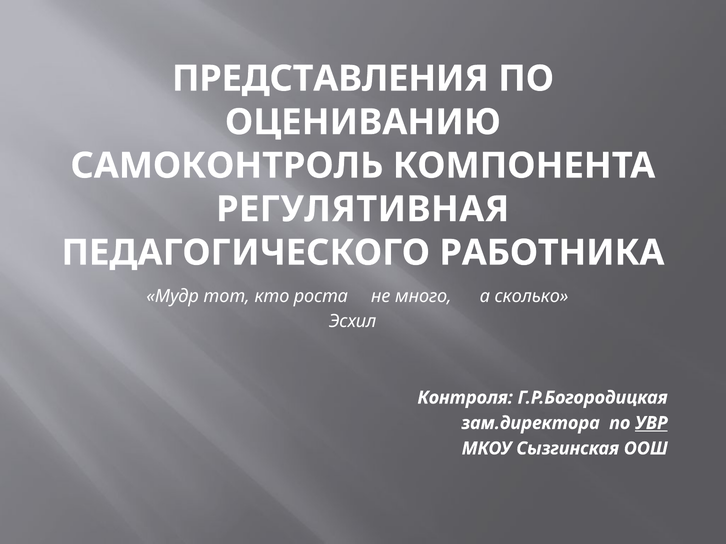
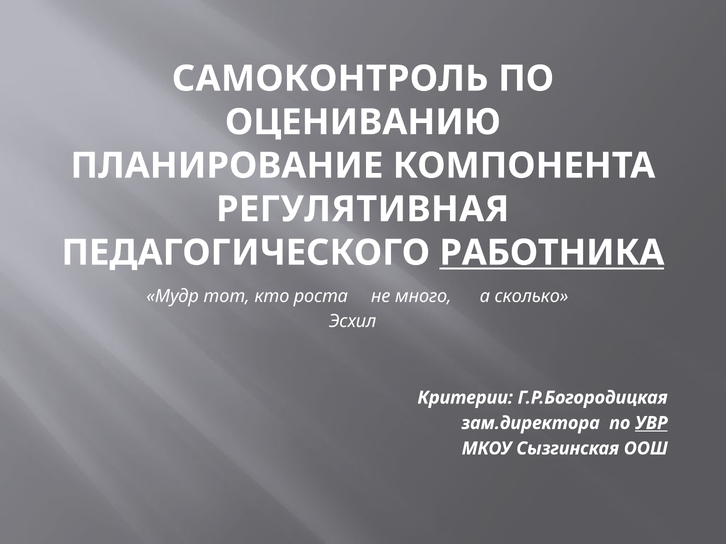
ПРЕДСТАВЛЕНИЯ: ПРЕДСТАВЛЕНИЯ -> САМОКОНТРОЛЬ (330, 79)
САМОКОНТРОЛЬ: САМОКОНТРОЛЬ -> ПЛАНИРОВАНИЕ (227, 166)
РАБОТНИКА underline: none -> present (552, 253)
Контроля: Контроля -> Критерии (465, 398)
